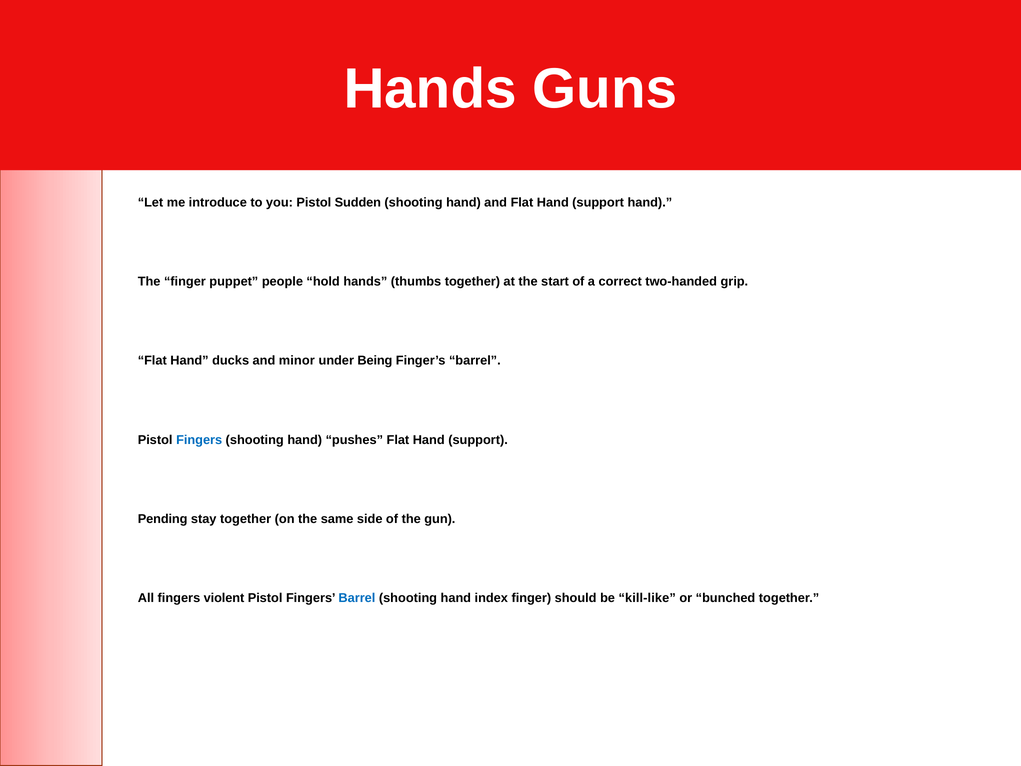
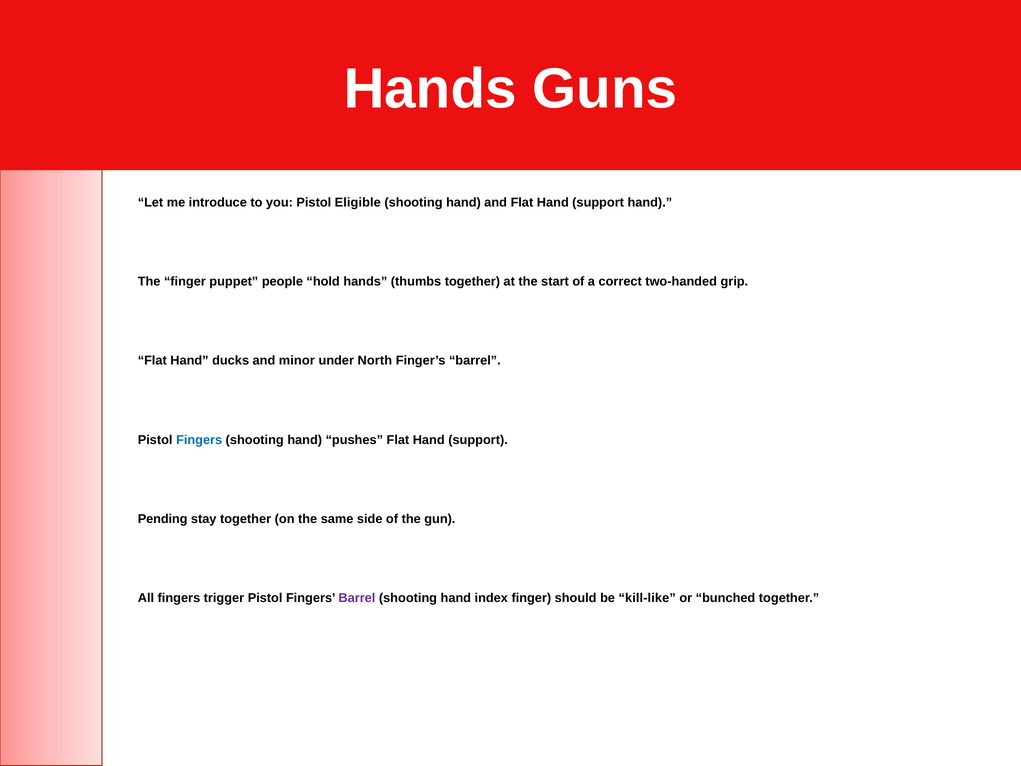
Sudden: Sudden -> Eligible (358, 202)
Being: Being -> North (375, 361)
violent: violent -> trigger (224, 598)
Barrel colour: blue -> purple (357, 598)
